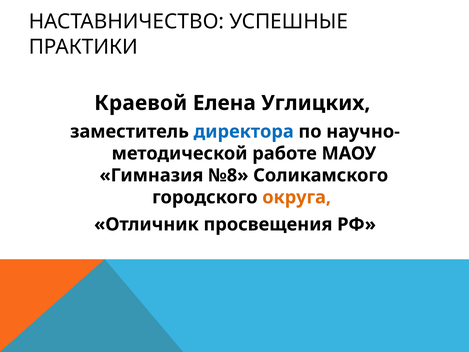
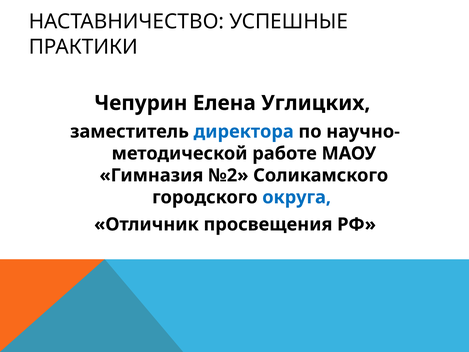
Краевой: Краевой -> Чепурин (141, 103)
№8: №8 -> №2 (228, 175)
округа colour: orange -> blue (297, 197)
